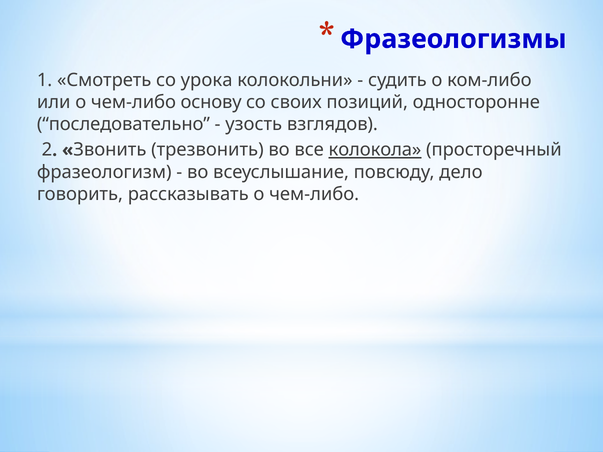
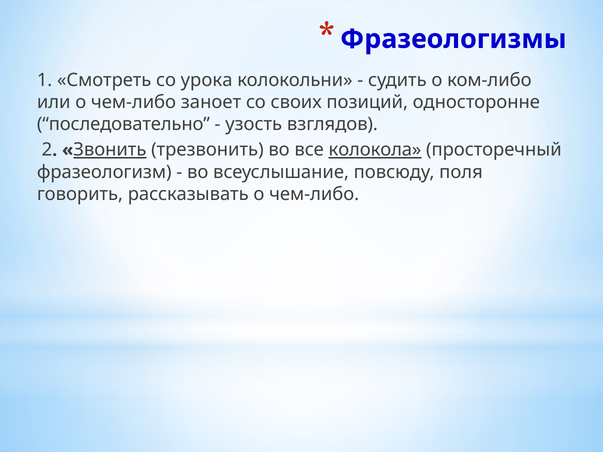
основу: основу -> заноет (211, 102)
Звонить underline: none -> present (110, 150)
дело: дело -> поля (461, 172)
